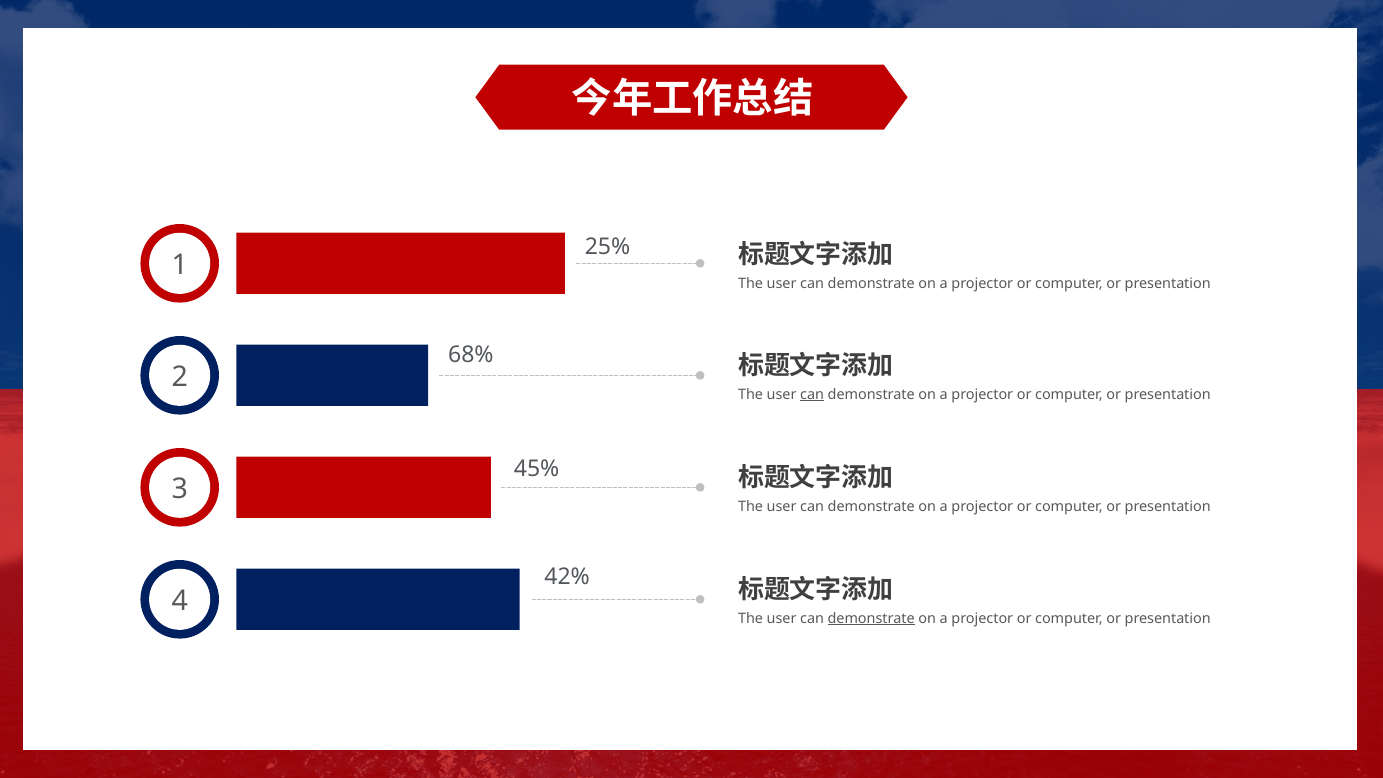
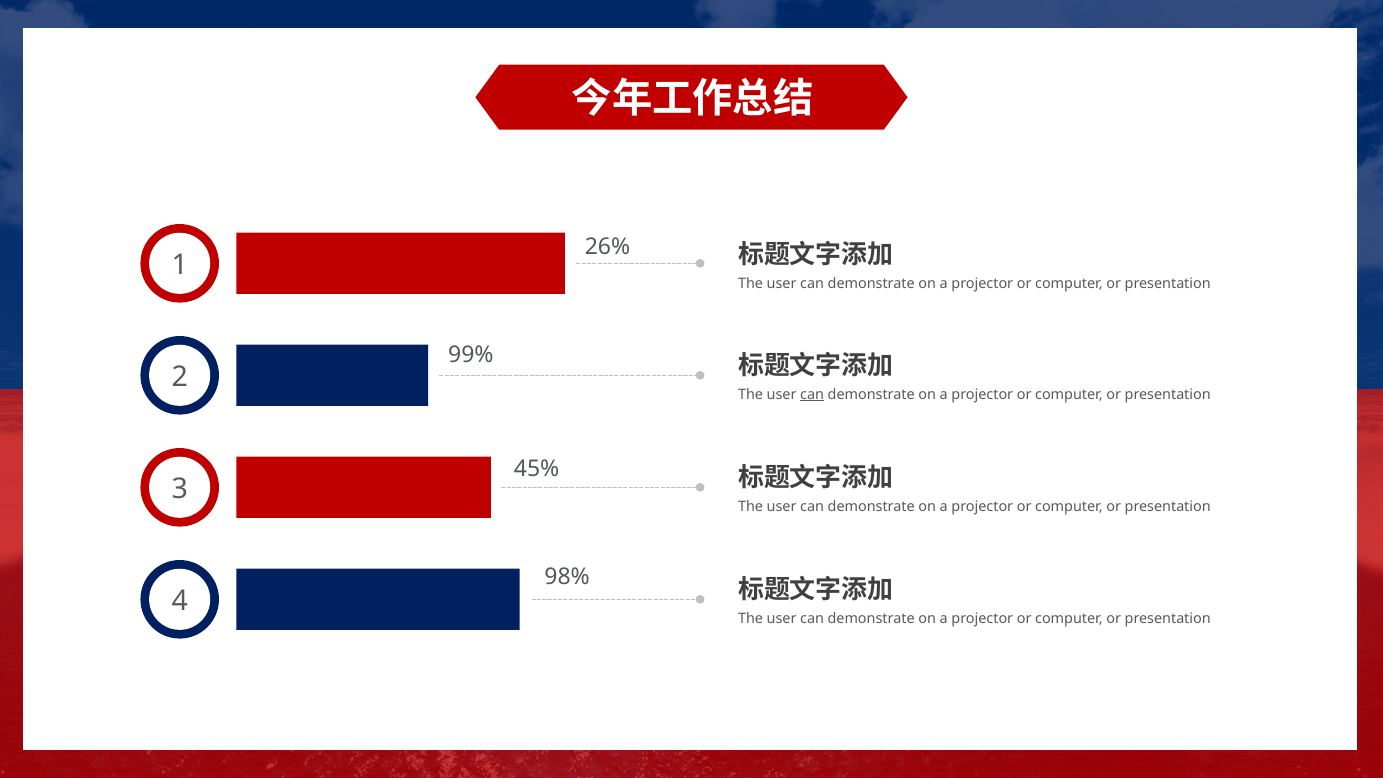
25%: 25% -> 26% (608, 247)
68%: 68% -> 99% (471, 355)
42%: 42% -> 98% (567, 577)
demonstrate underline: present -> none (871, 618)
